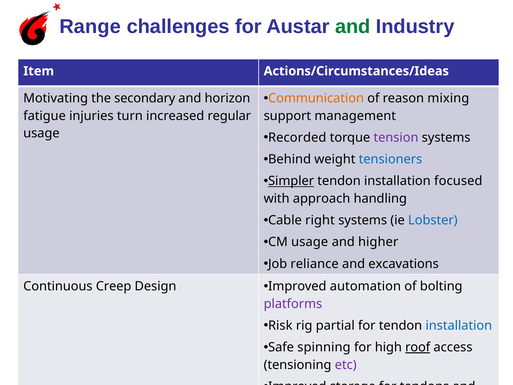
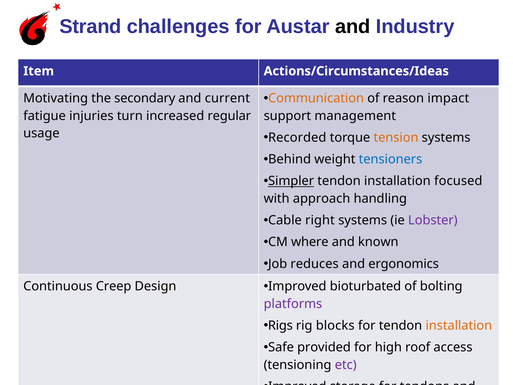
Range: Range -> Strand (90, 27)
and colour: green -> black (353, 27)
mixing: mixing -> impact (448, 98)
horizon: horizon -> current (227, 98)
tension colour: purple -> orange (396, 137)
Lobster colour: blue -> purple (433, 220)
CM usage: usage -> where (310, 242)
higher: higher -> known (378, 242)
reliance: reliance -> reduces (315, 264)
excavations: excavations -> ergonomics (404, 264)
automation: automation -> bioturbated (365, 286)
Risk: Risk -> Rigs (280, 325)
partial: partial -> blocks (335, 325)
installation colour: blue -> orange (459, 325)
spinning: spinning -> provided (324, 347)
roof underline: present -> none (418, 347)
